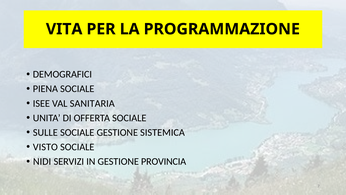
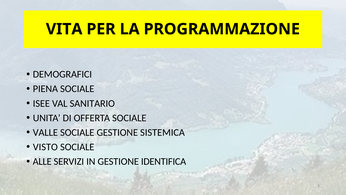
SANITARIA: SANITARIA -> SANITARIO (92, 103)
SULLE: SULLE -> VALLE (45, 132)
NIDI: NIDI -> ALLE (42, 161)
PROVINCIA: PROVINCIA -> IDENTIFICA (164, 161)
